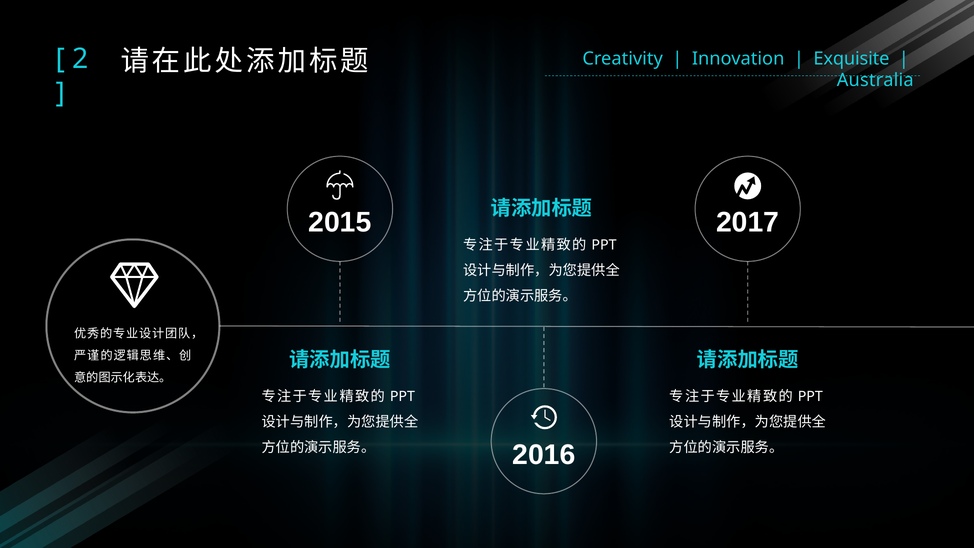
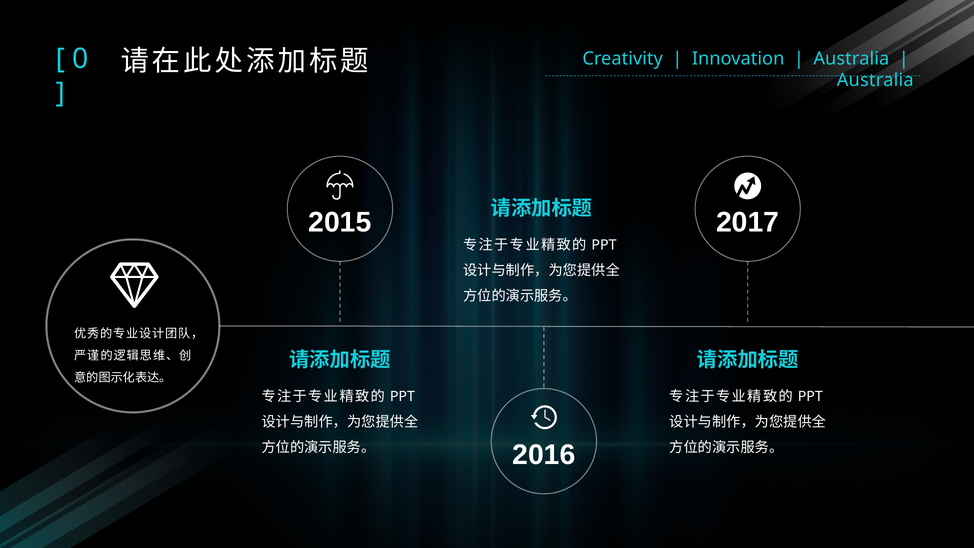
Exquisite: Exquisite -> Australia (851, 58)
2: 2 -> 0 (80, 59)
